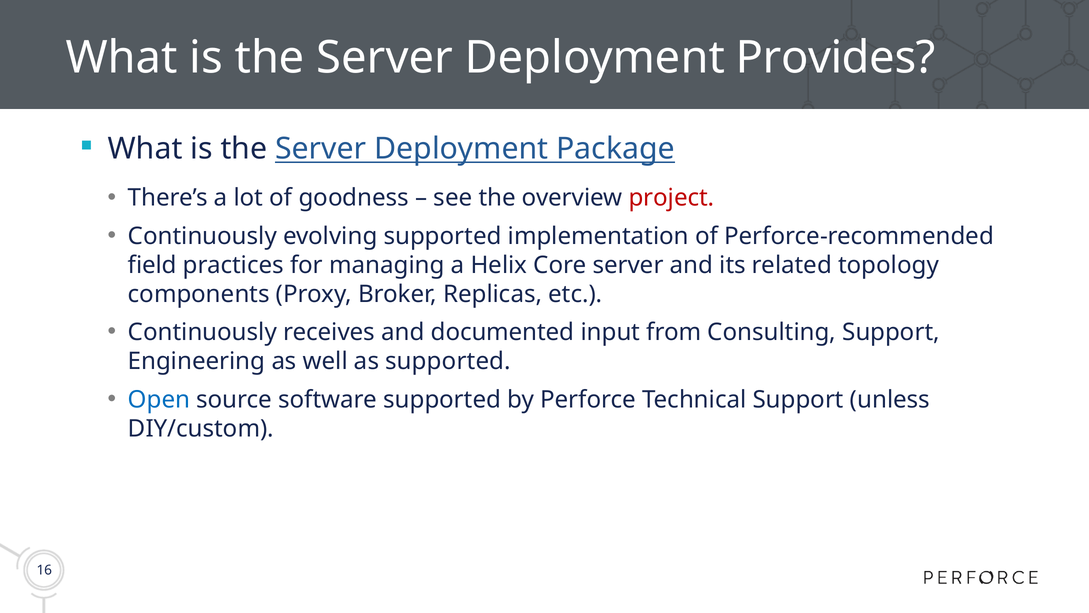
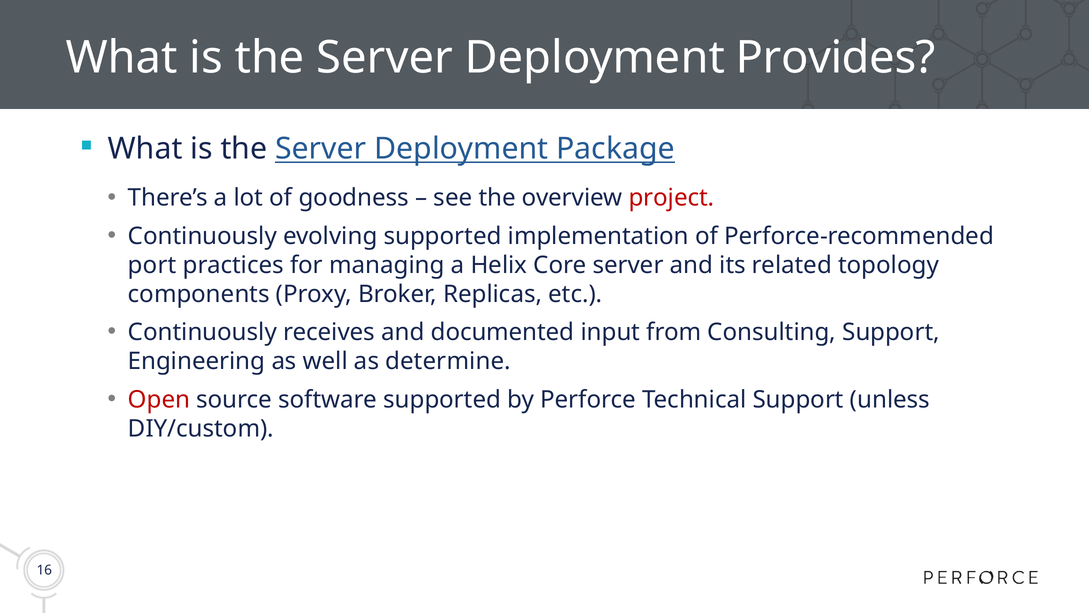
field: field -> port (152, 265)
as supported: supported -> determine (448, 361)
Open colour: blue -> red (159, 399)
